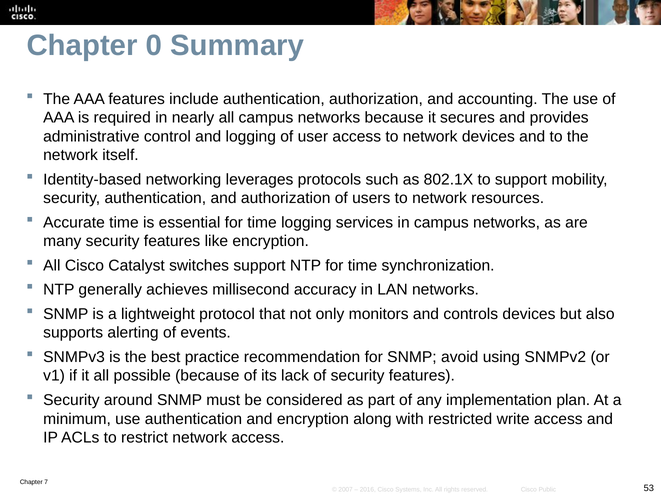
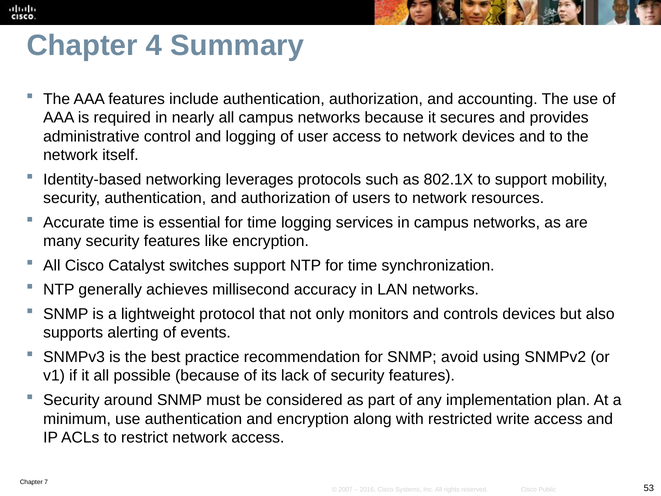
0: 0 -> 4 (154, 45)
